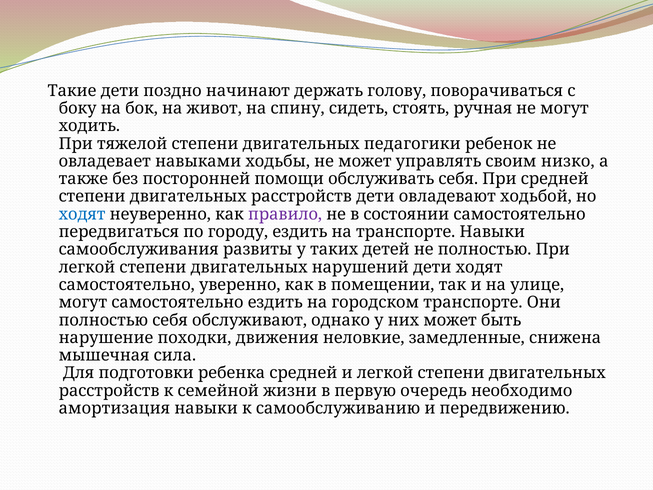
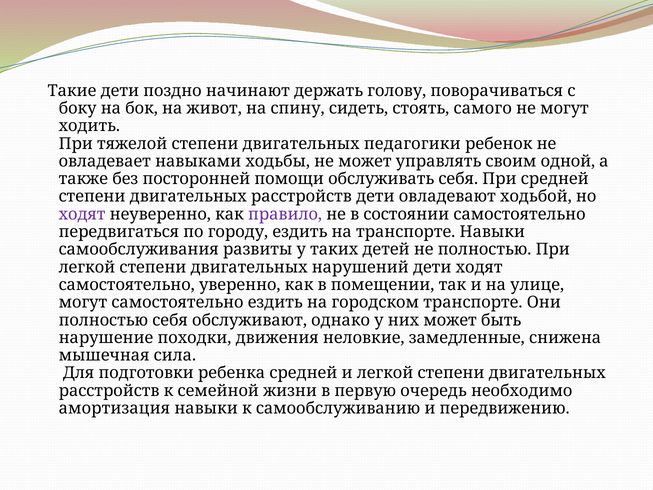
ручная: ручная -> самого (483, 108)
низко: низко -> одной (568, 161)
ходят colour: blue -> purple (82, 214)
